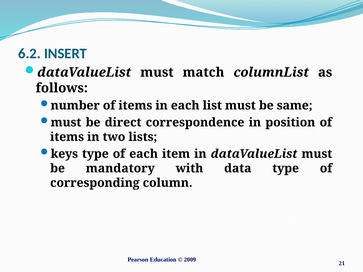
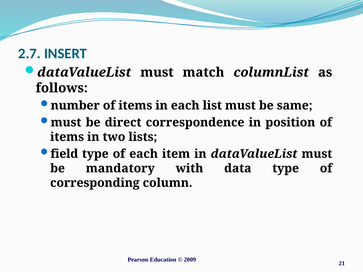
6.2: 6.2 -> 2.7 (29, 54)
keys: keys -> field (64, 154)
